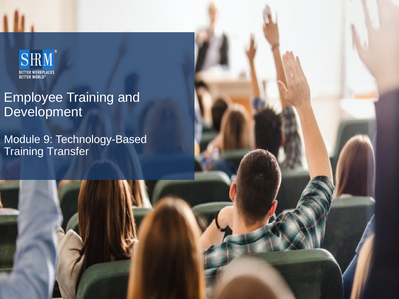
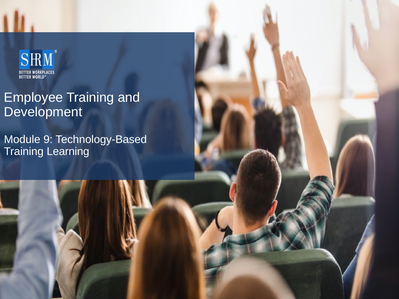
Transfer: Transfer -> Learning (68, 152)
